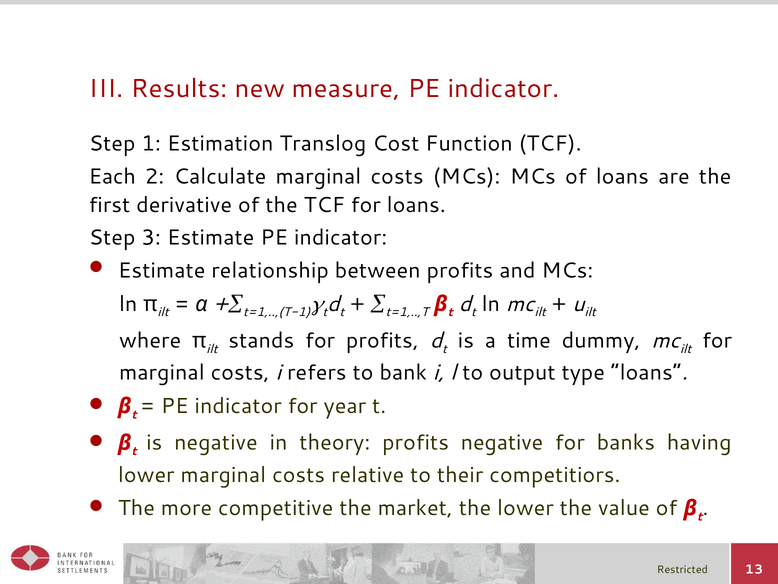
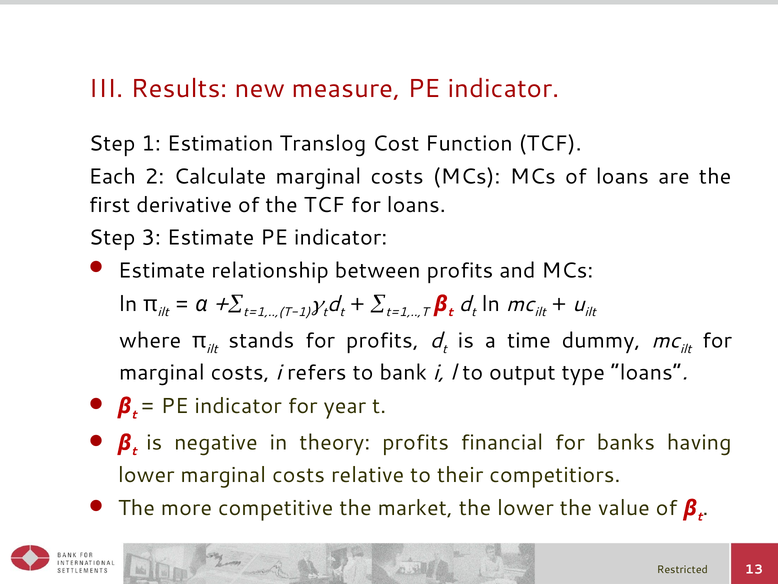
profits negative: negative -> financial (502, 442)
